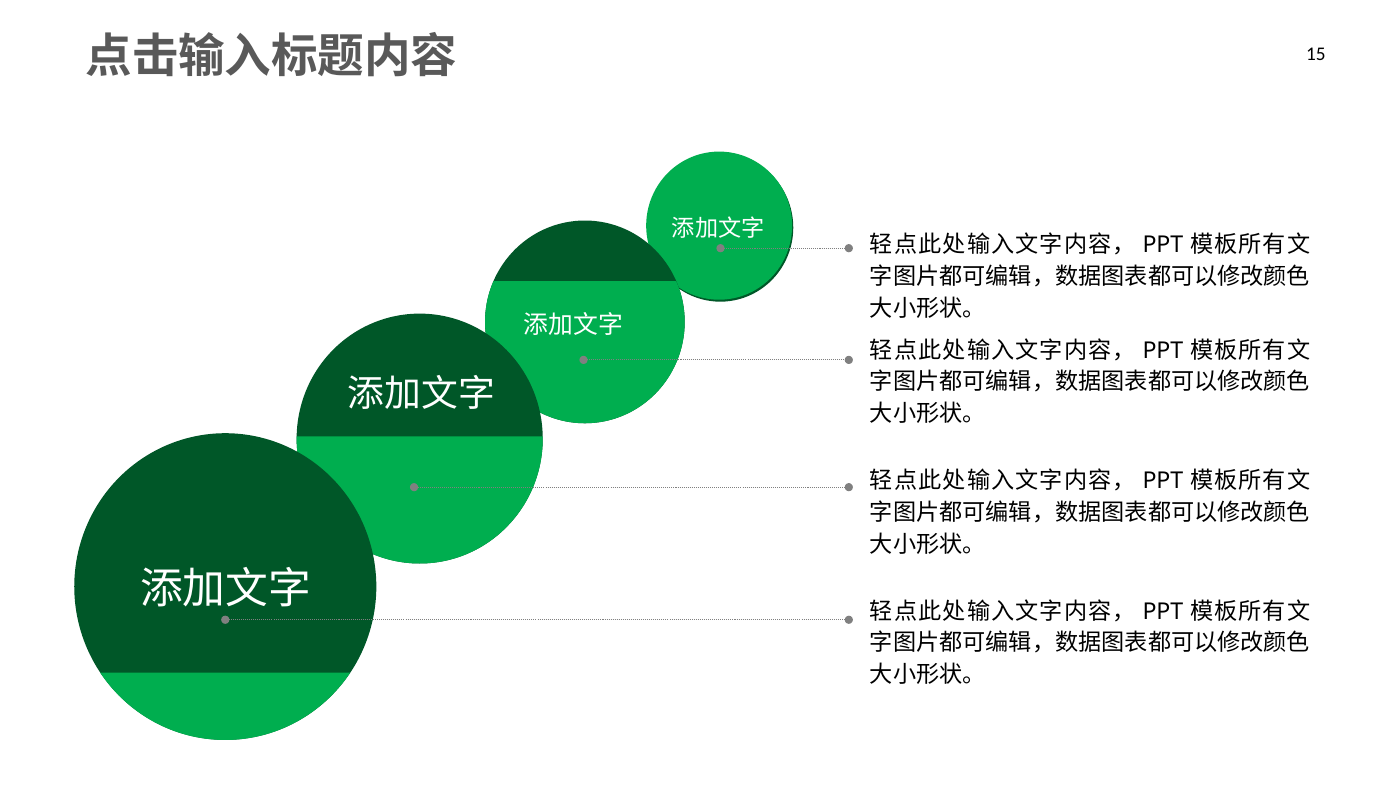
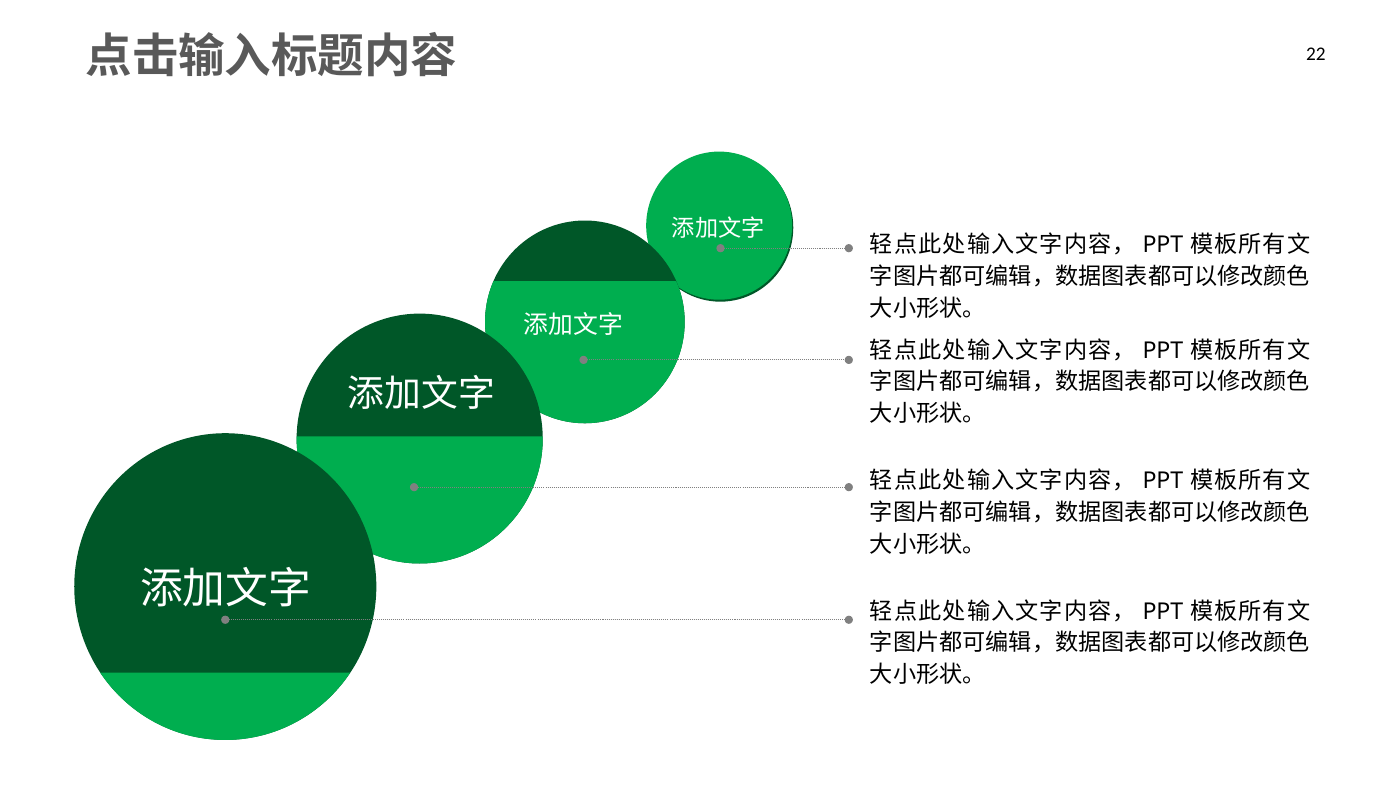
15: 15 -> 22 (1316, 54)
